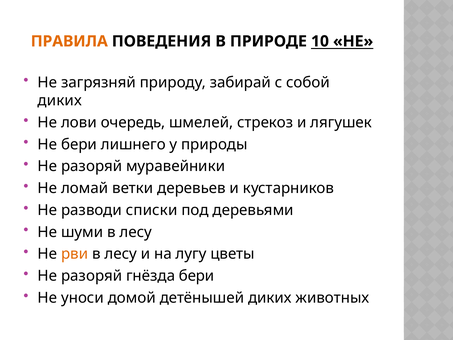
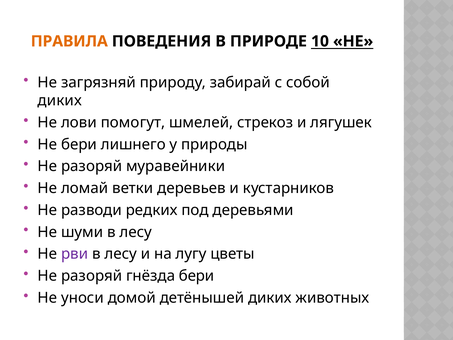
очередь: очередь -> помогут (133, 122)
списки: списки -> редких (152, 210)
рви colour: orange -> purple (75, 254)
